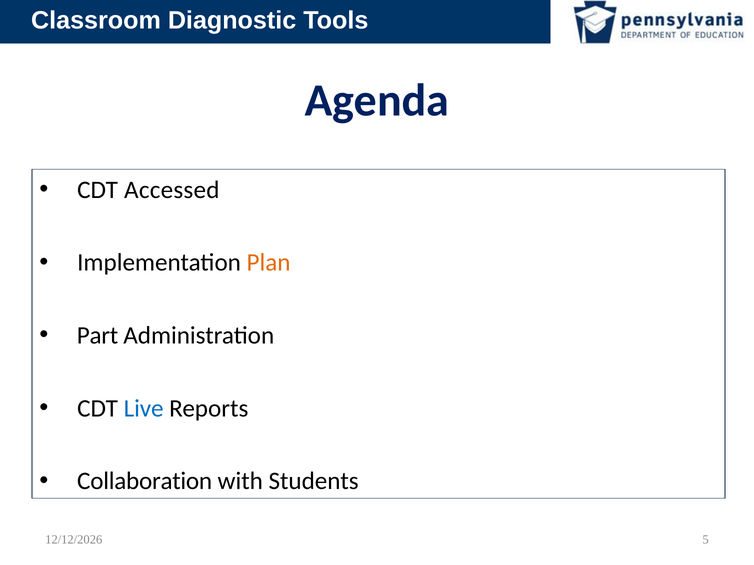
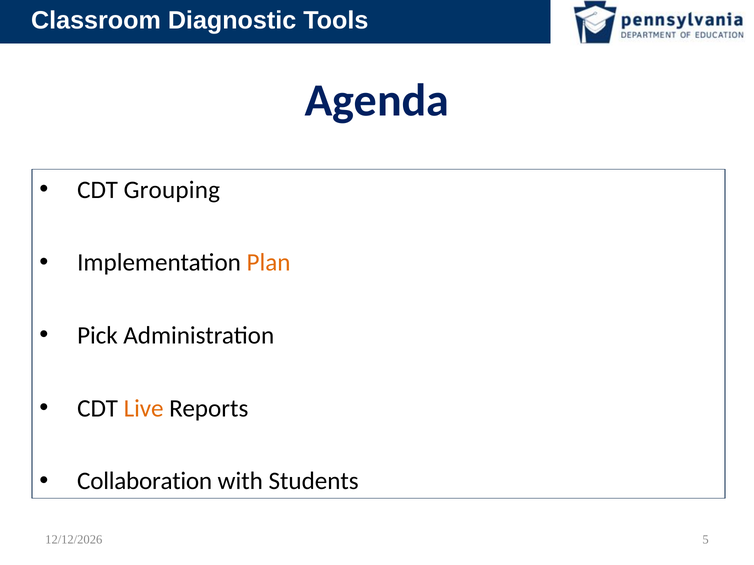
Accessed: Accessed -> Grouping (172, 190)
Part: Part -> Pick (97, 336)
Live colour: blue -> orange (144, 409)
